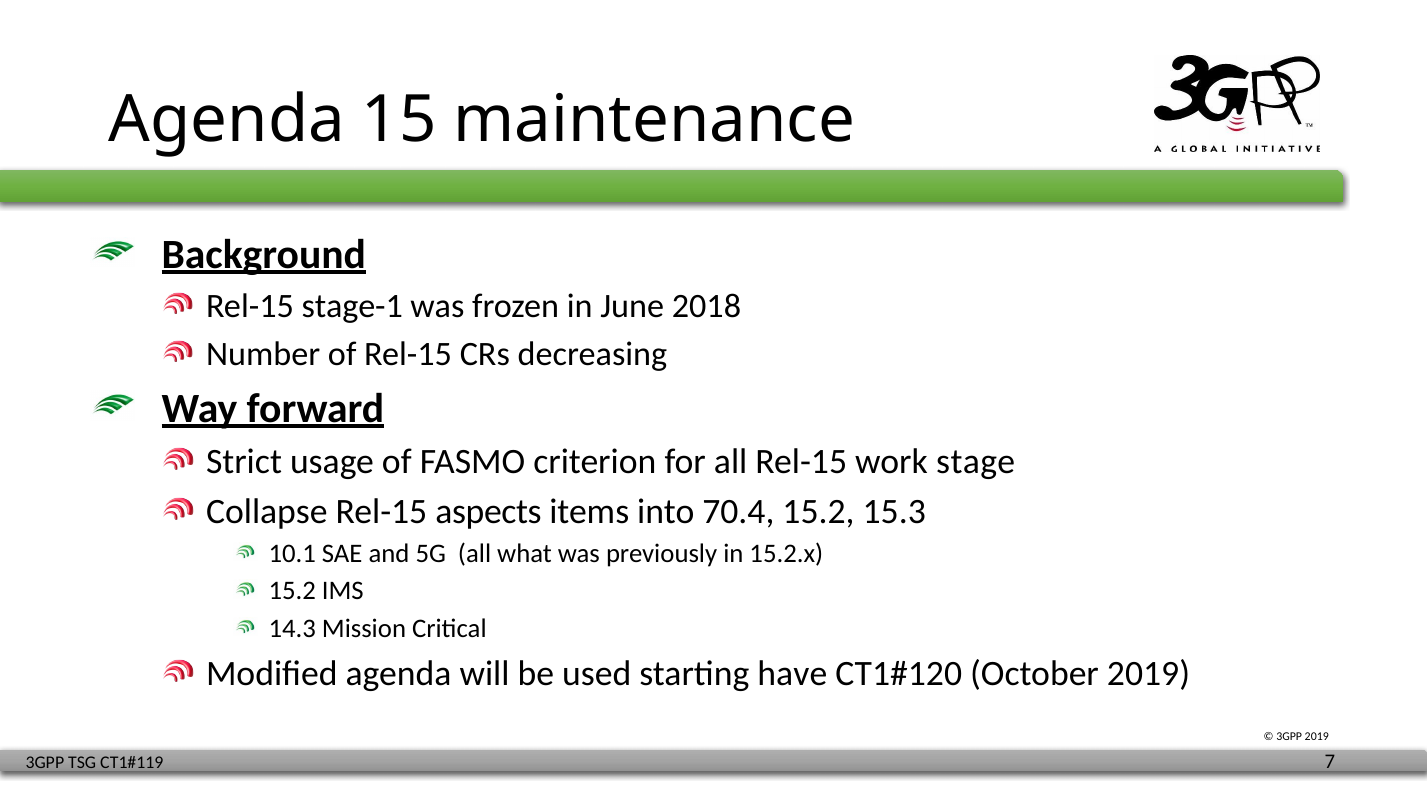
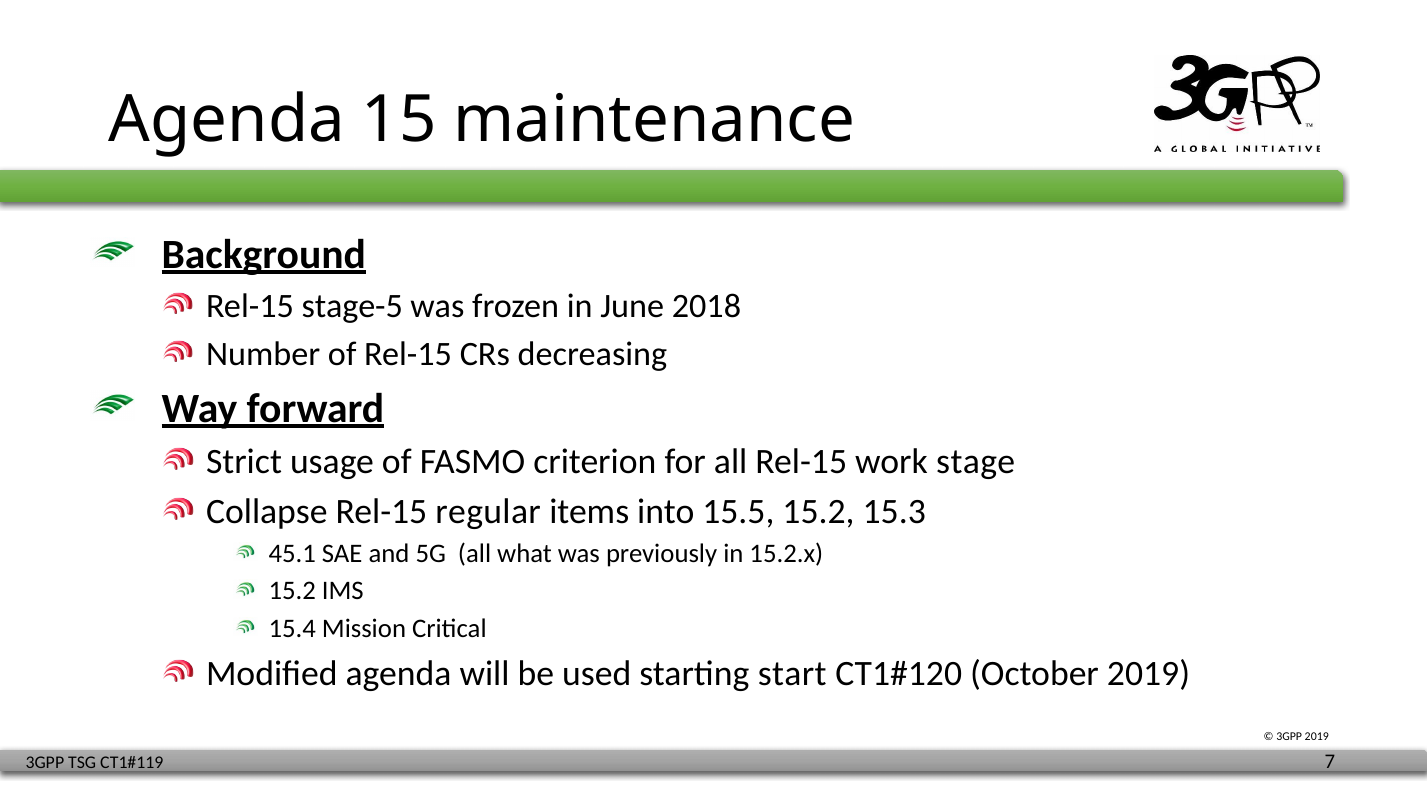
stage-1: stage-1 -> stage-5 (352, 307)
aspects: aspects -> regular (488, 512)
70.4: 70.4 -> 15.5 (738, 512)
10.1: 10.1 -> 45.1 (292, 554)
14.3: 14.3 -> 15.4 (292, 629)
have: have -> start (792, 674)
